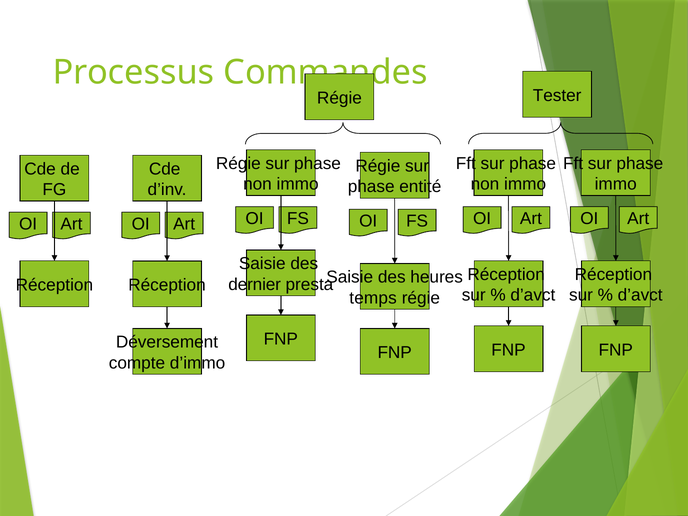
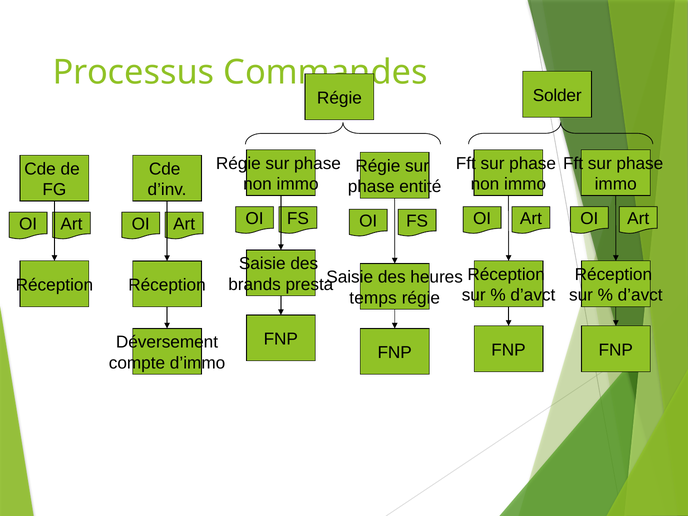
Tester: Tester -> Solder (557, 95)
dernier: dernier -> brands (255, 284)
